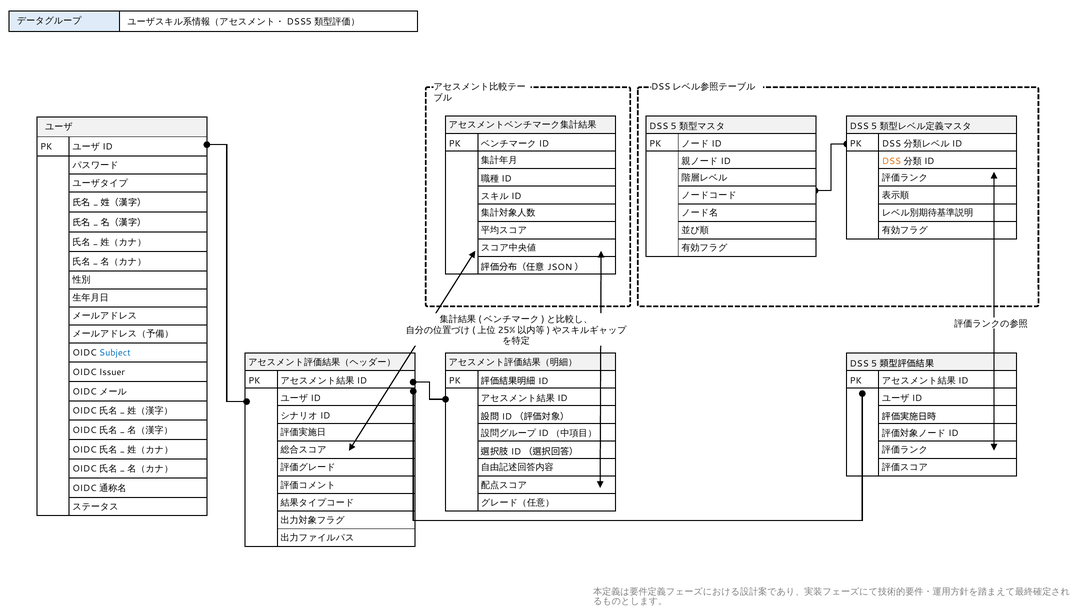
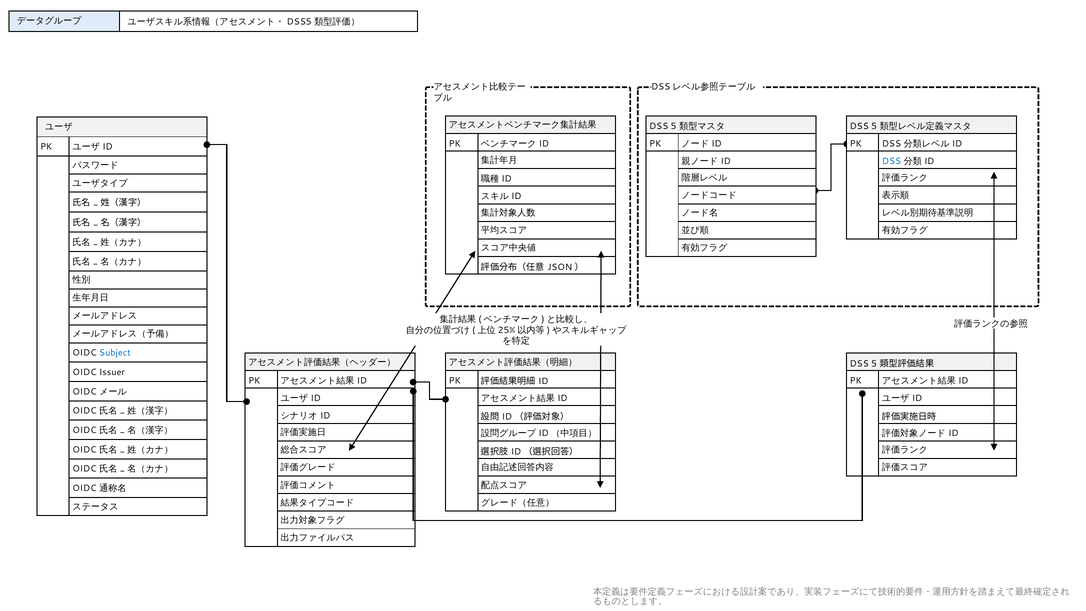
DSS colour: orange -> blue (892, 161)
